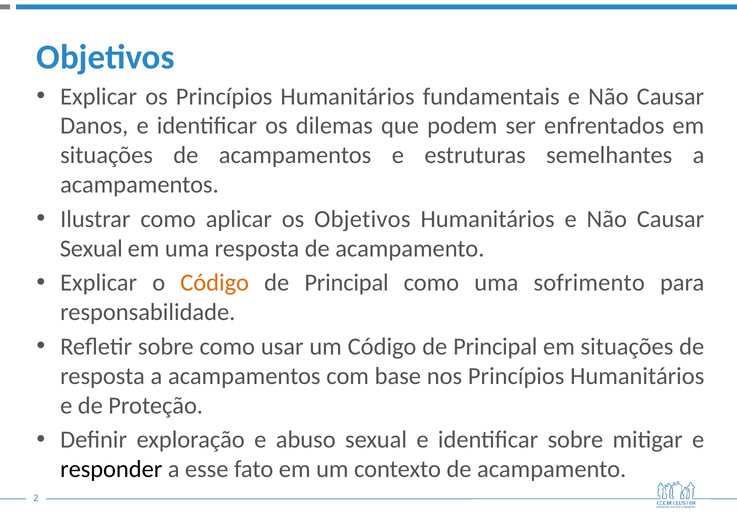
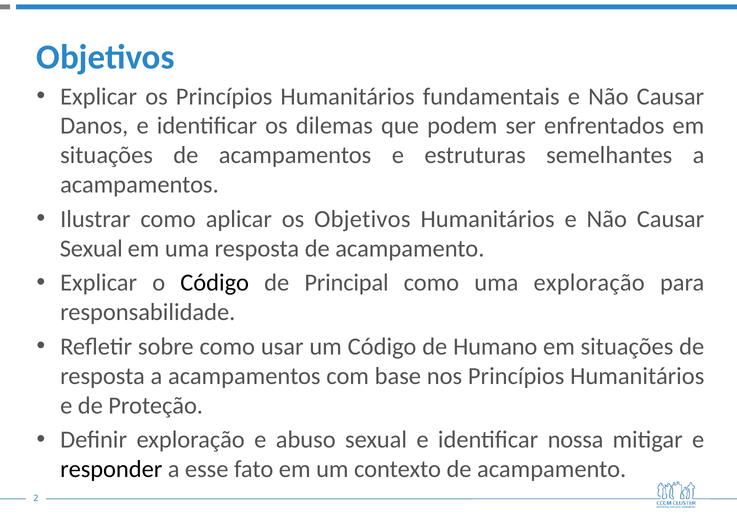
Código colour: orange -> black (215, 283)
uma sofrimento: sofrimento -> exploração (589, 283)
um Código de Principal: Principal -> Humano (495, 347)
identificar sobre: sobre -> nossa (576, 440)
